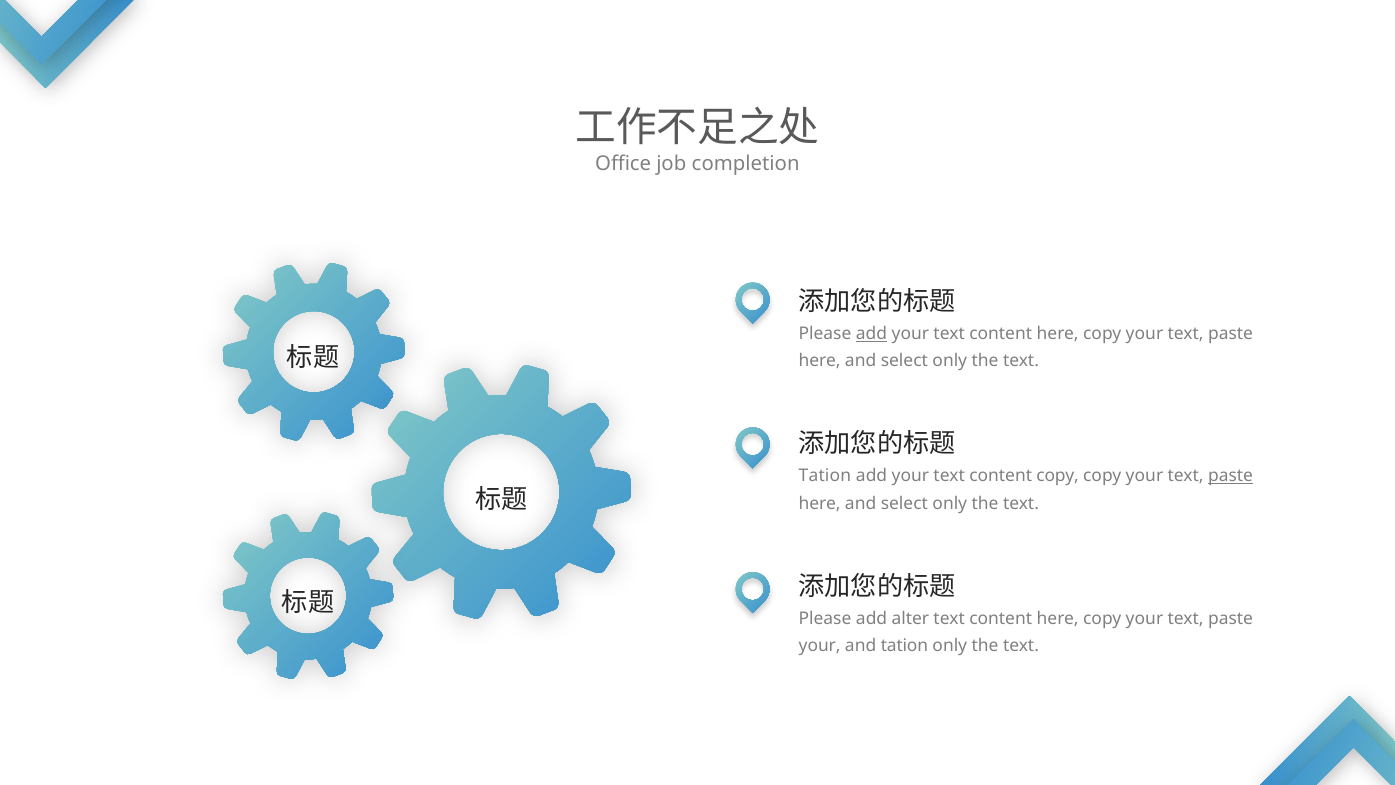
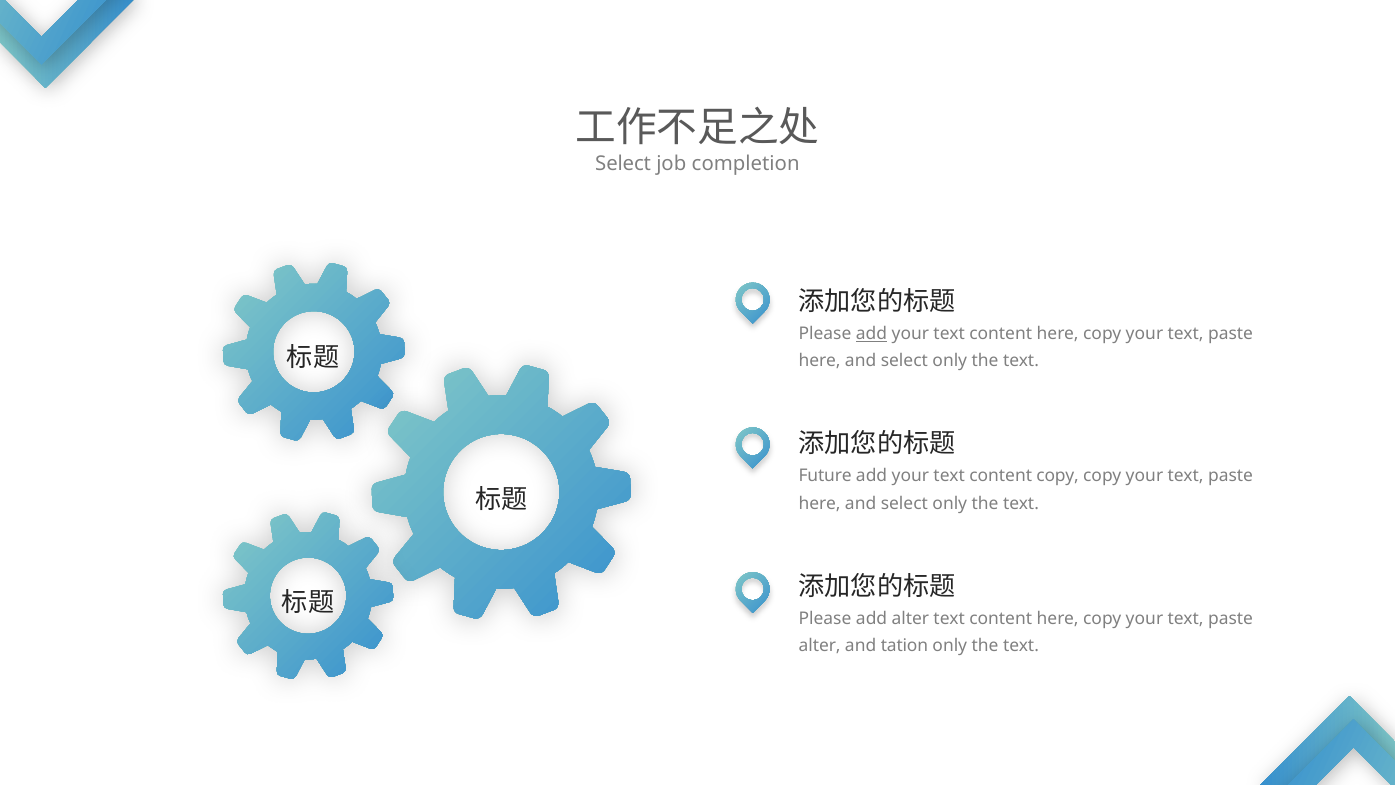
Office: Office -> Select (623, 164)
Tation: Tation -> Future (825, 476)
paste underline: present -> none (1231, 476)
your: your -> alter (820, 645)
